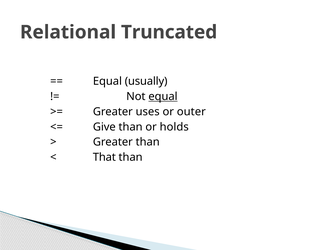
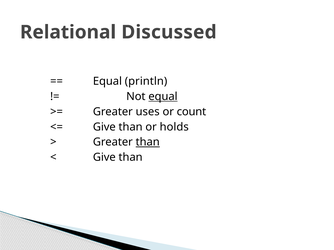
Truncated: Truncated -> Discussed (169, 32)
usually: usually -> println (146, 81)
outer: outer -> count (191, 112)
than underline: none -> present (148, 142)
That: That -> Give (104, 158)
